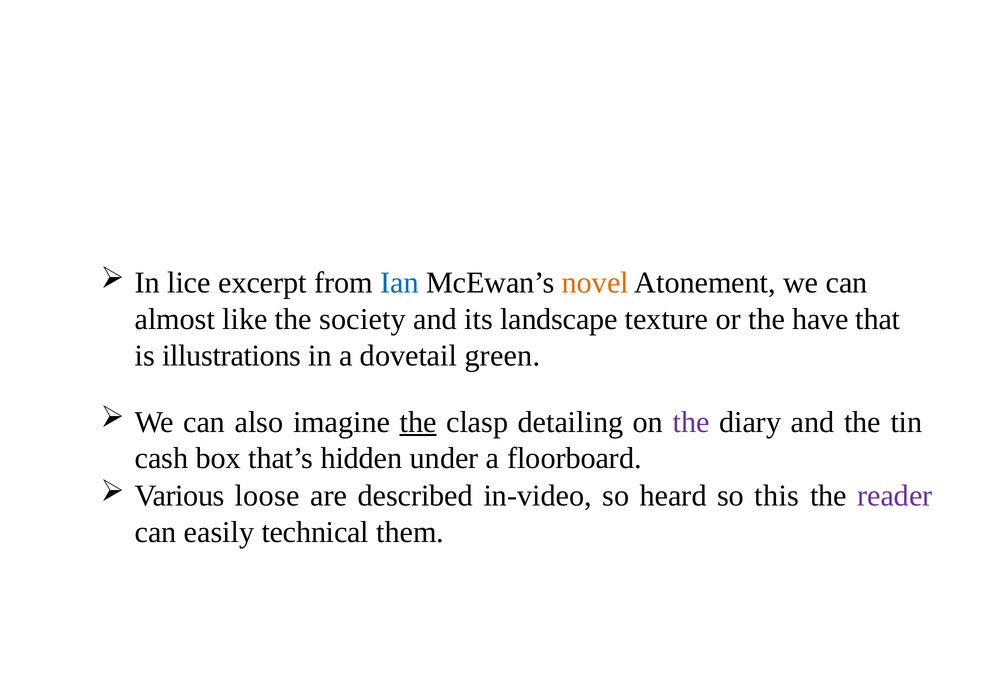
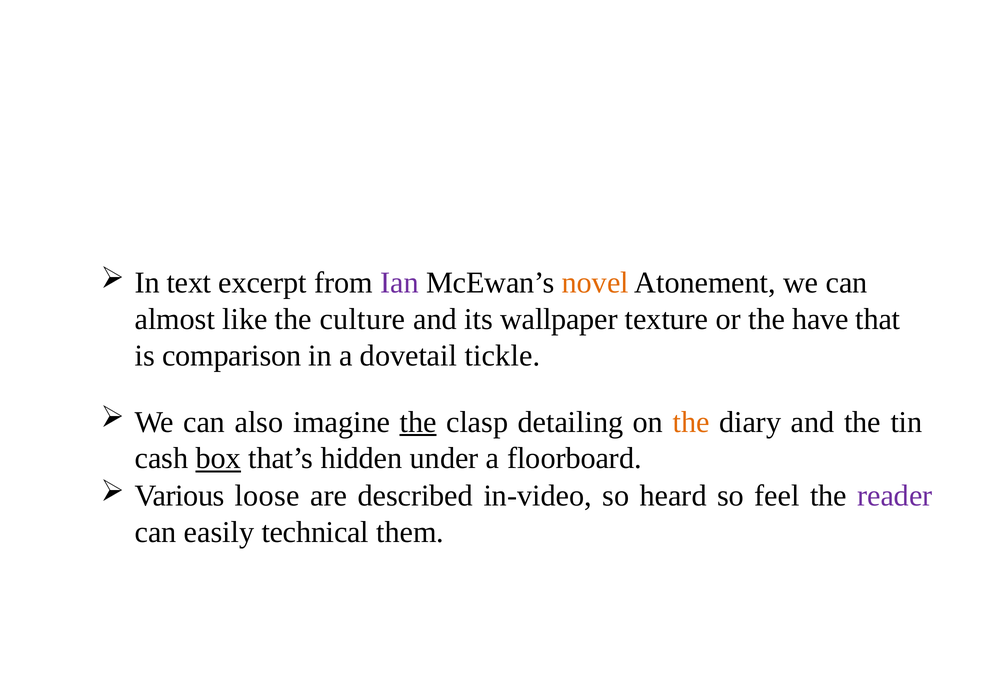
lice: lice -> text (189, 283)
Ian colour: blue -> purple (399, 283)
society: society -> culture (362, 319)
landscape: landscape -> wallpaper (559, 319)
illustrations: illustrations -> comparison (232, 355)
green: green -> tickle (502, 355)
the colour: purple -> orange (691, 422)
box underline: none -> present (218, 458)
this: this -> feel (777, 496)
